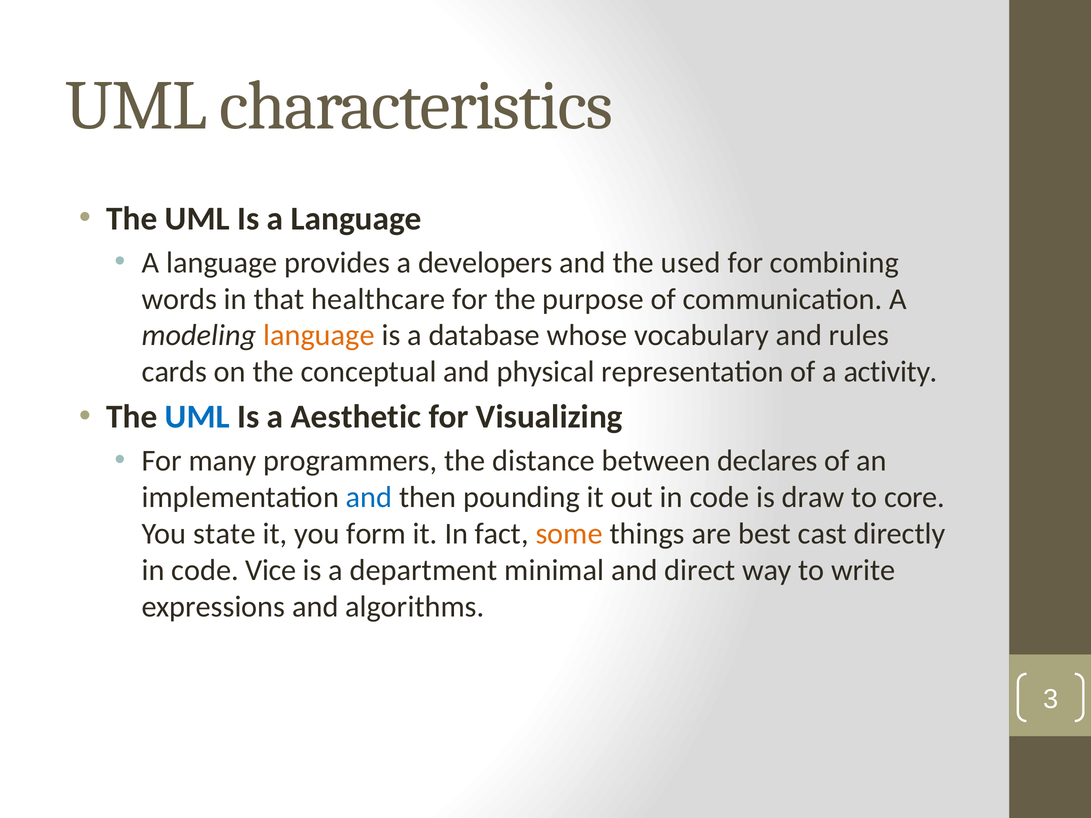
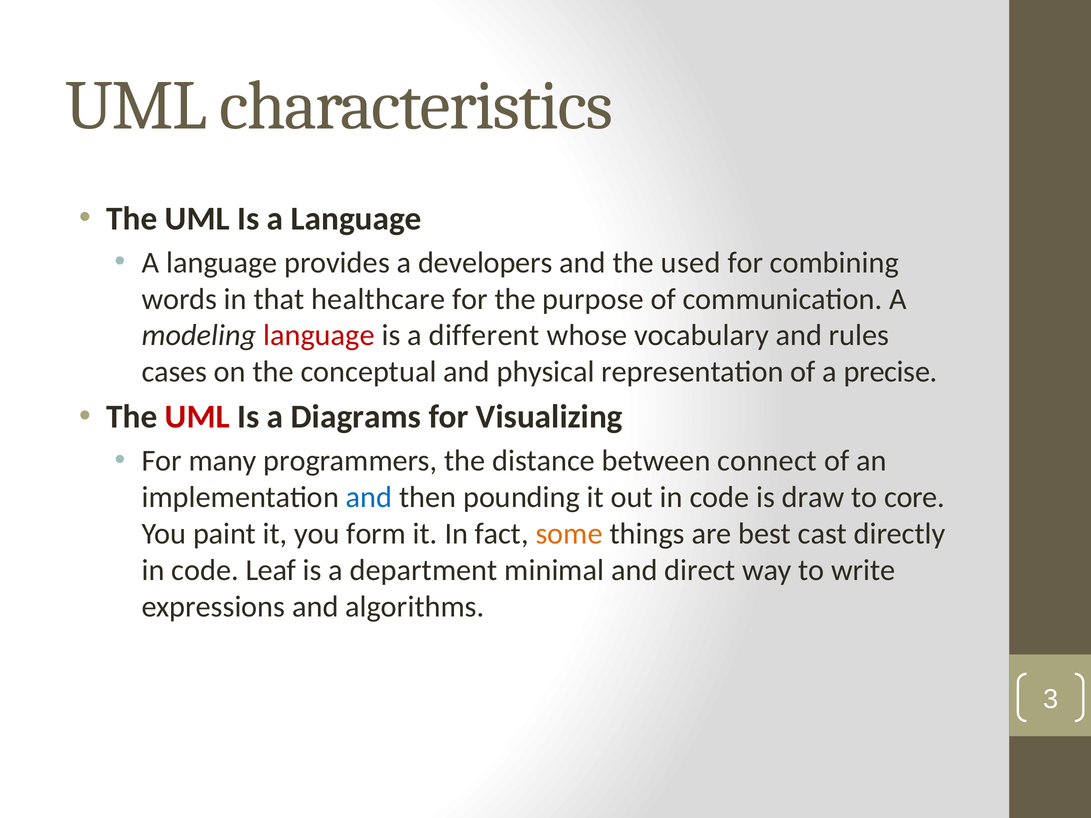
language colour: orange -> red (319, 336)
database: database -> different (484, 336)
cards: cards -> cases (174, 372)
activity: activity -> precise (891, 372)
UML colour: blue -> red (197, 417)
Aesthetic: Aesthetic -> Diagrams (356, 417)
declares: declares -> connect (767, 461)
state: state -> paint (225, 534)
Vice: Vice -> Leaf (271, 570)
